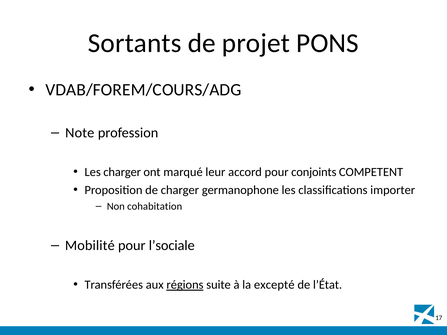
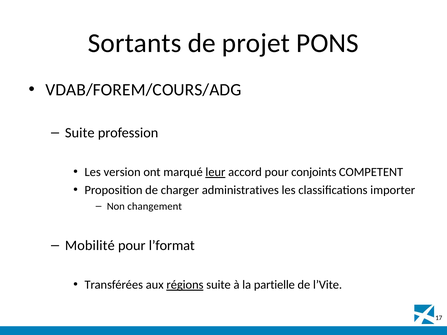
Note: Note -> Suite (80, 133)
Les charger: charger -> version (122, 172)
leur underline: none -> present (215, 172)
germanophone: germanophone -> administratives (240, 190)
cohabitation: cohabitation -> changement (155, 206)
l’sociale: l’sociale -> l’format (172, 246)
excepté: excepté -> partielle (274, 285)
l’État: l’État -> l’Vite (328, 285)
